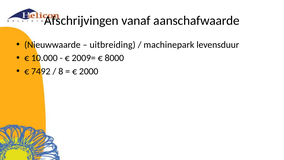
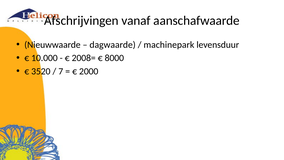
uitbreiding: uitbreiding -> dagwaarde (113, 45)
2009=: 2009= -> 2008= (84, 58)
7492: 7492 -> 3520 (41, 71)
8: 8 -> 7 (61, 71)
